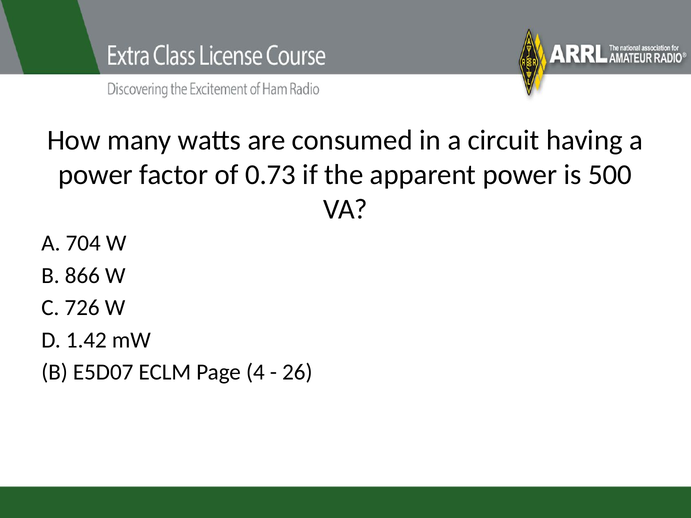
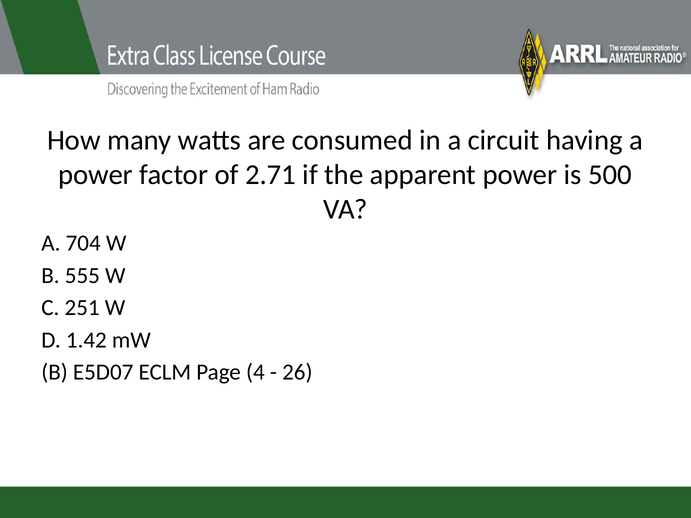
0.73: 0.73 -> 2.71 (271, 175)
866: 866 -> 555 (82, 276)
726: 726 -> 251 (82, 308)
